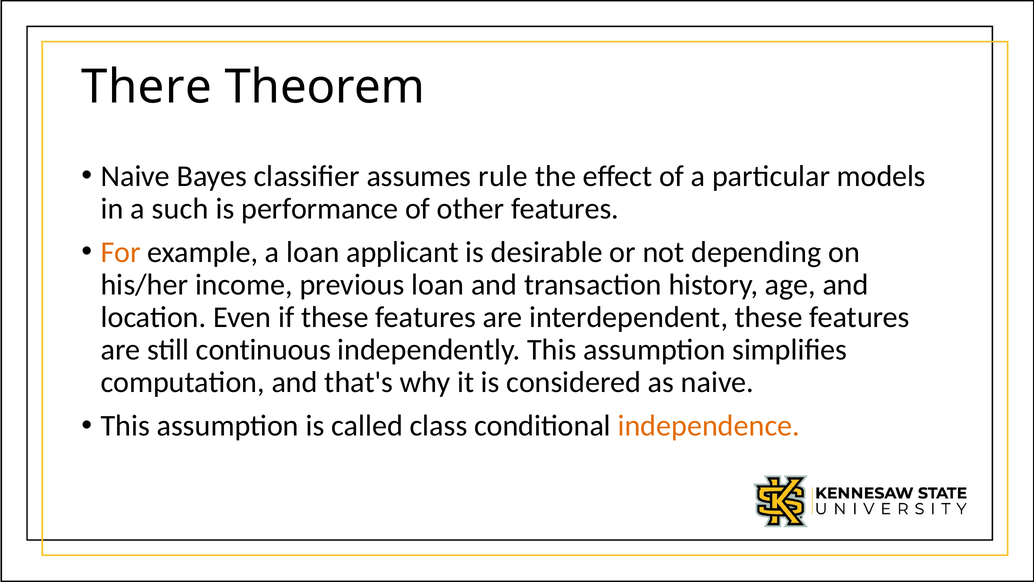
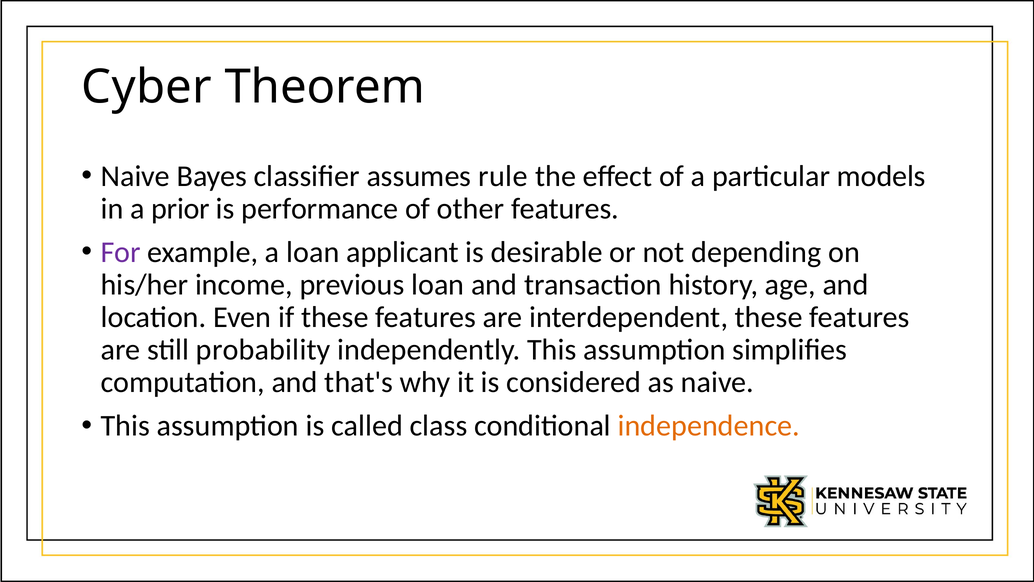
There: There -> Cyber (147, 87)
such: such -> prior (181, 209)
For colour: orange -> purple (121, 252)
continuous: continuous -> probability (263, 350)
